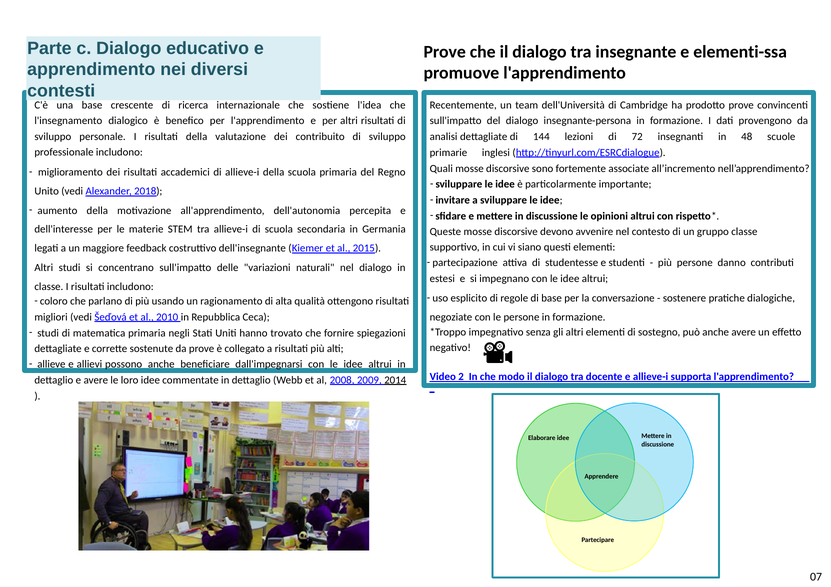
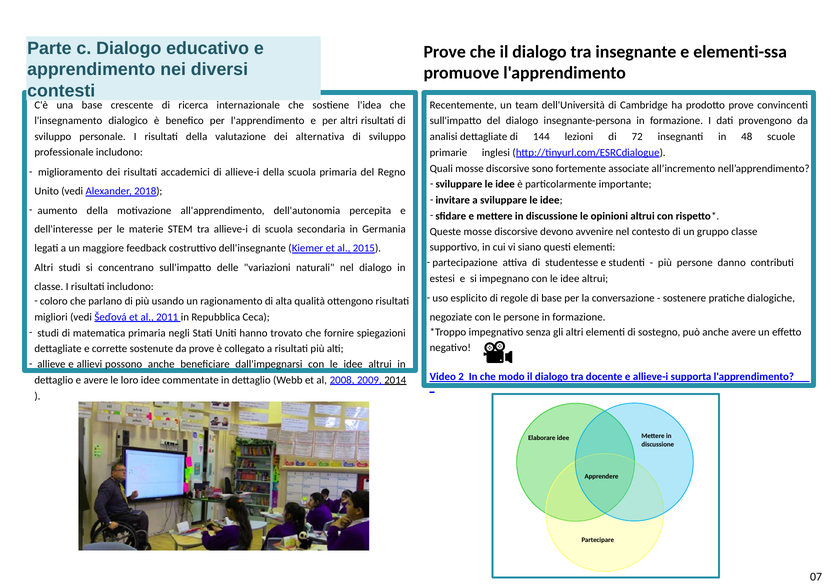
contribuito: contribuito -> alternativa (320, 137)
2010: 2010 -> 2011 (167, 317)
